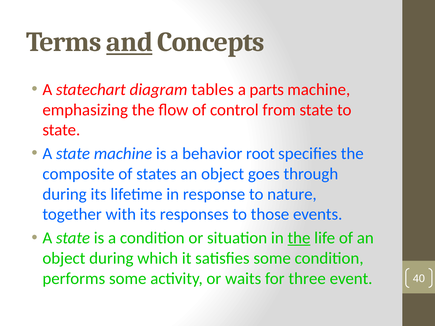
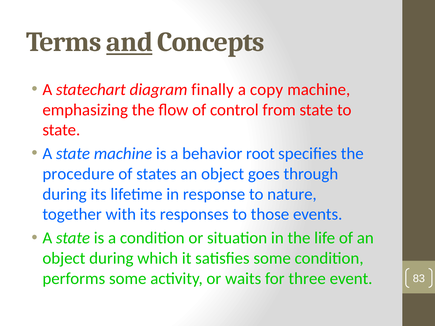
tables: tables -> finally (213, 90)
parts: parts -> copy (267, 90)
composite: composite -> procedure (78, 174)
the underline: present -> none (299, 238)
40: 40 -> 83 (419, 279)
